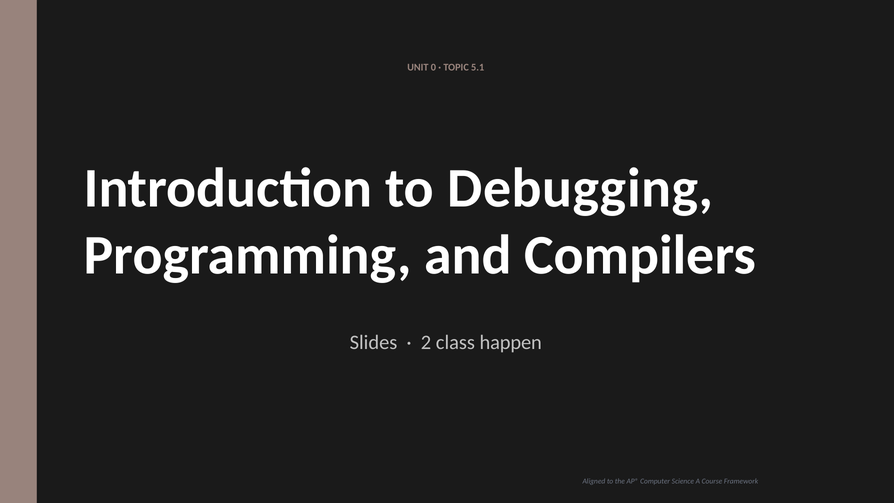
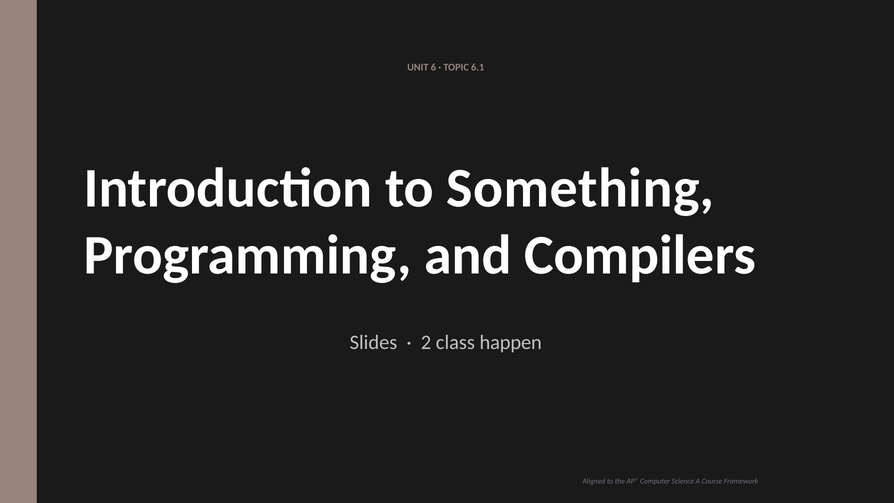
0: 0 -> 6 (433, 67)
5.1: 5.1 -> 6.1 (478, 67)
Debugging: Debugging -> Something (580, 188)
